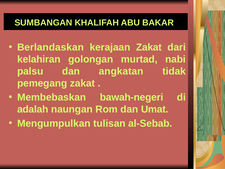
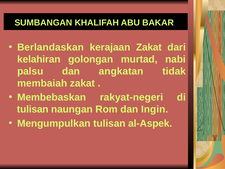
pemegang: pemegang -> membaiah (42, 83)
bawah-negeri: bawah-negeri -> rakyat-negeri (132, 97)
adalah: adalah -> tulisan (33, 109)
Umat: Umat -> Ingin (155, 109)
al-Sebab: al-Sebab -> al-Aspek (150, 123)
